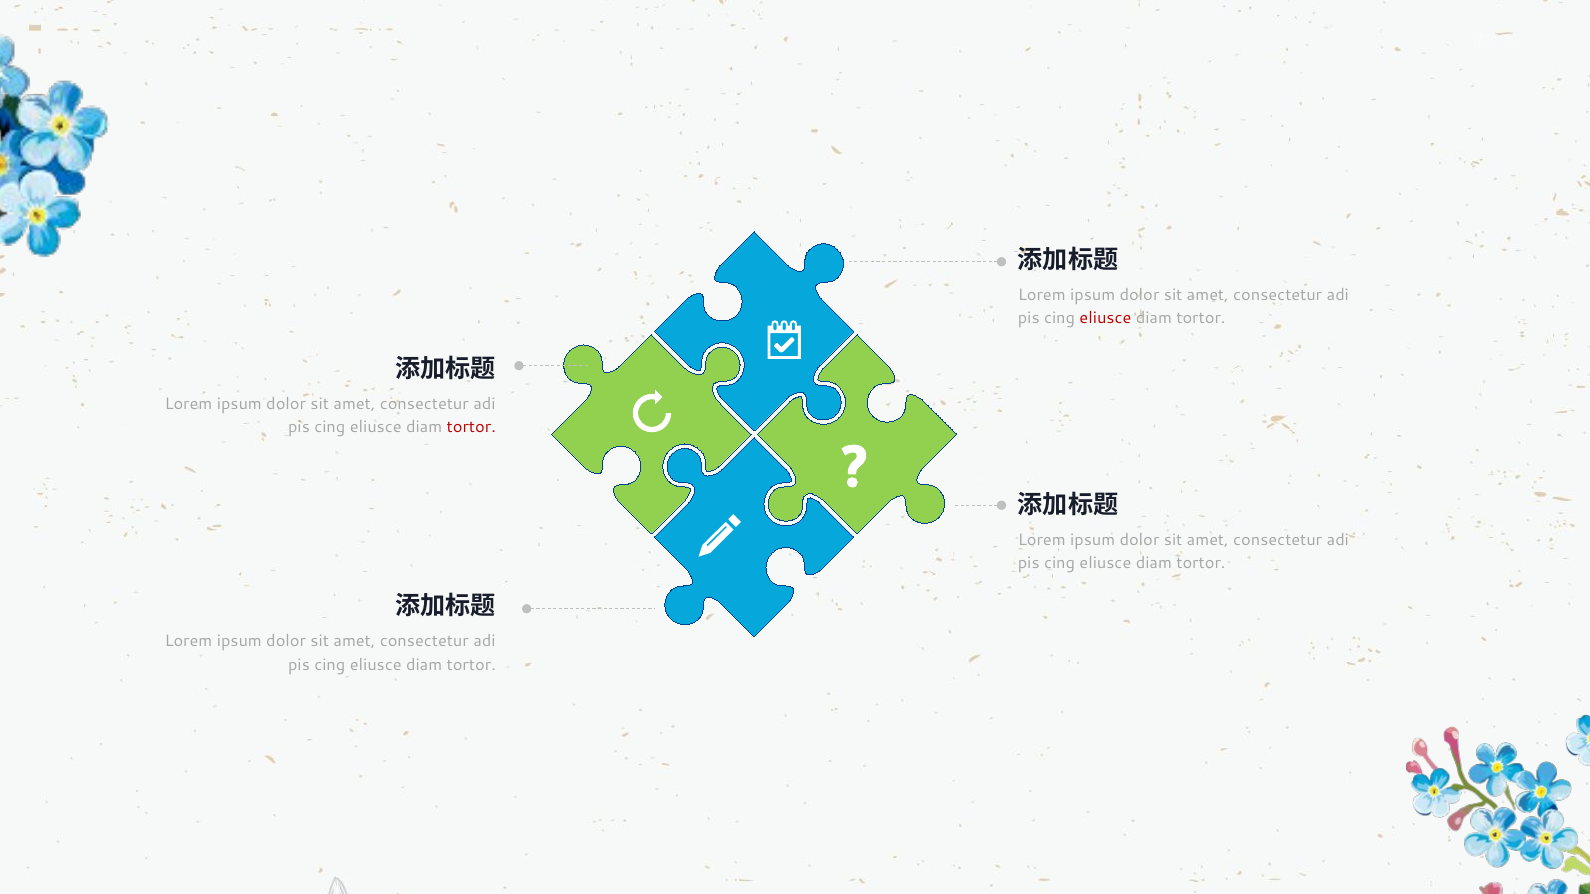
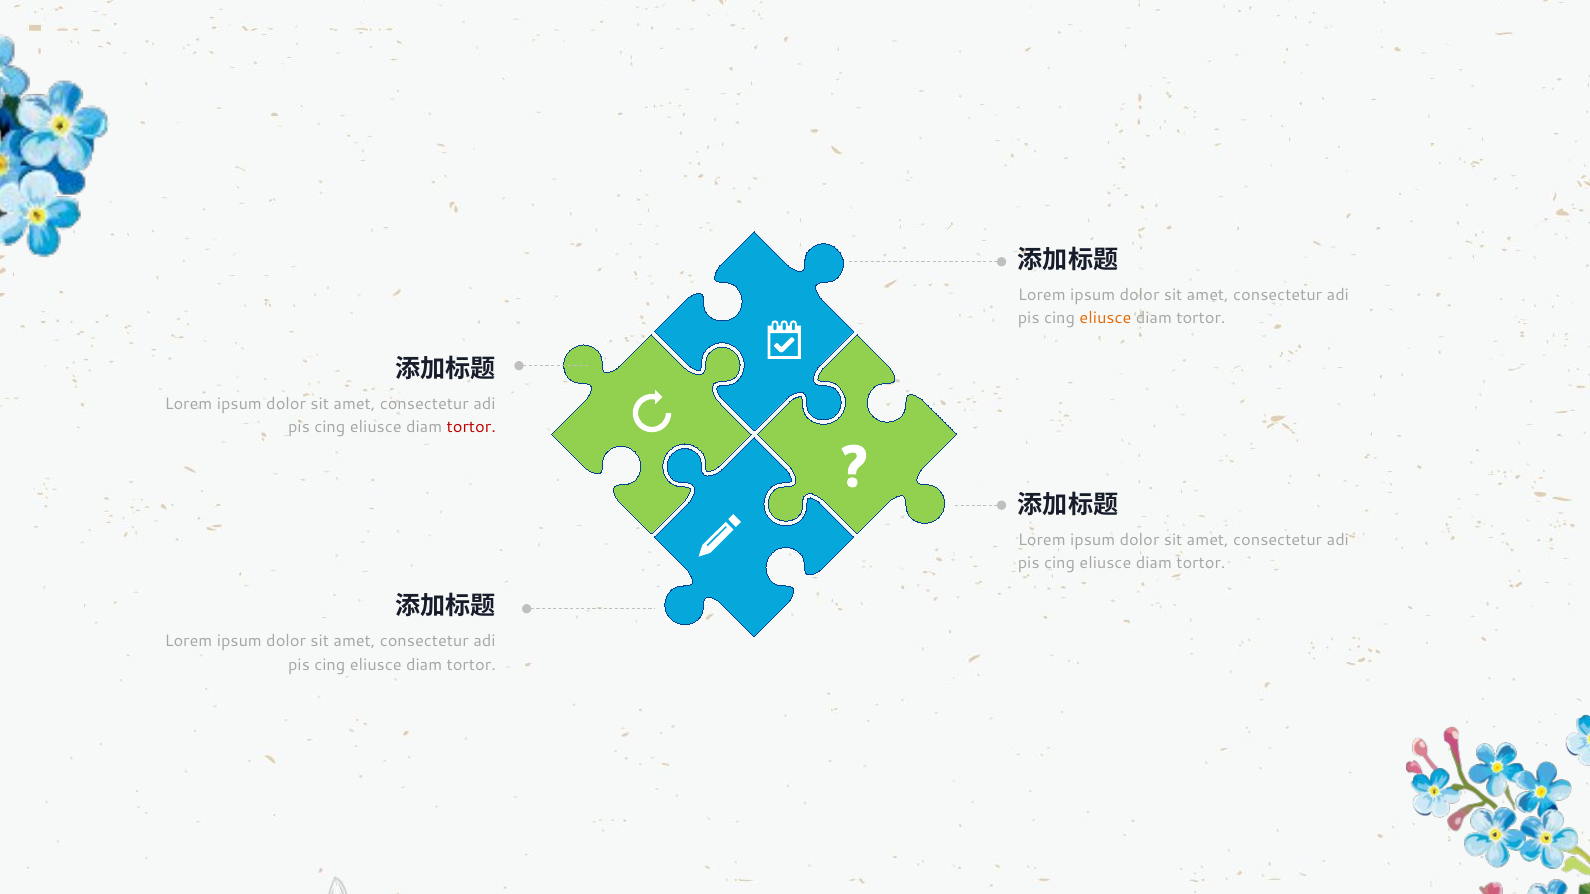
eliusce colour: red -> orange (1105, 319)
